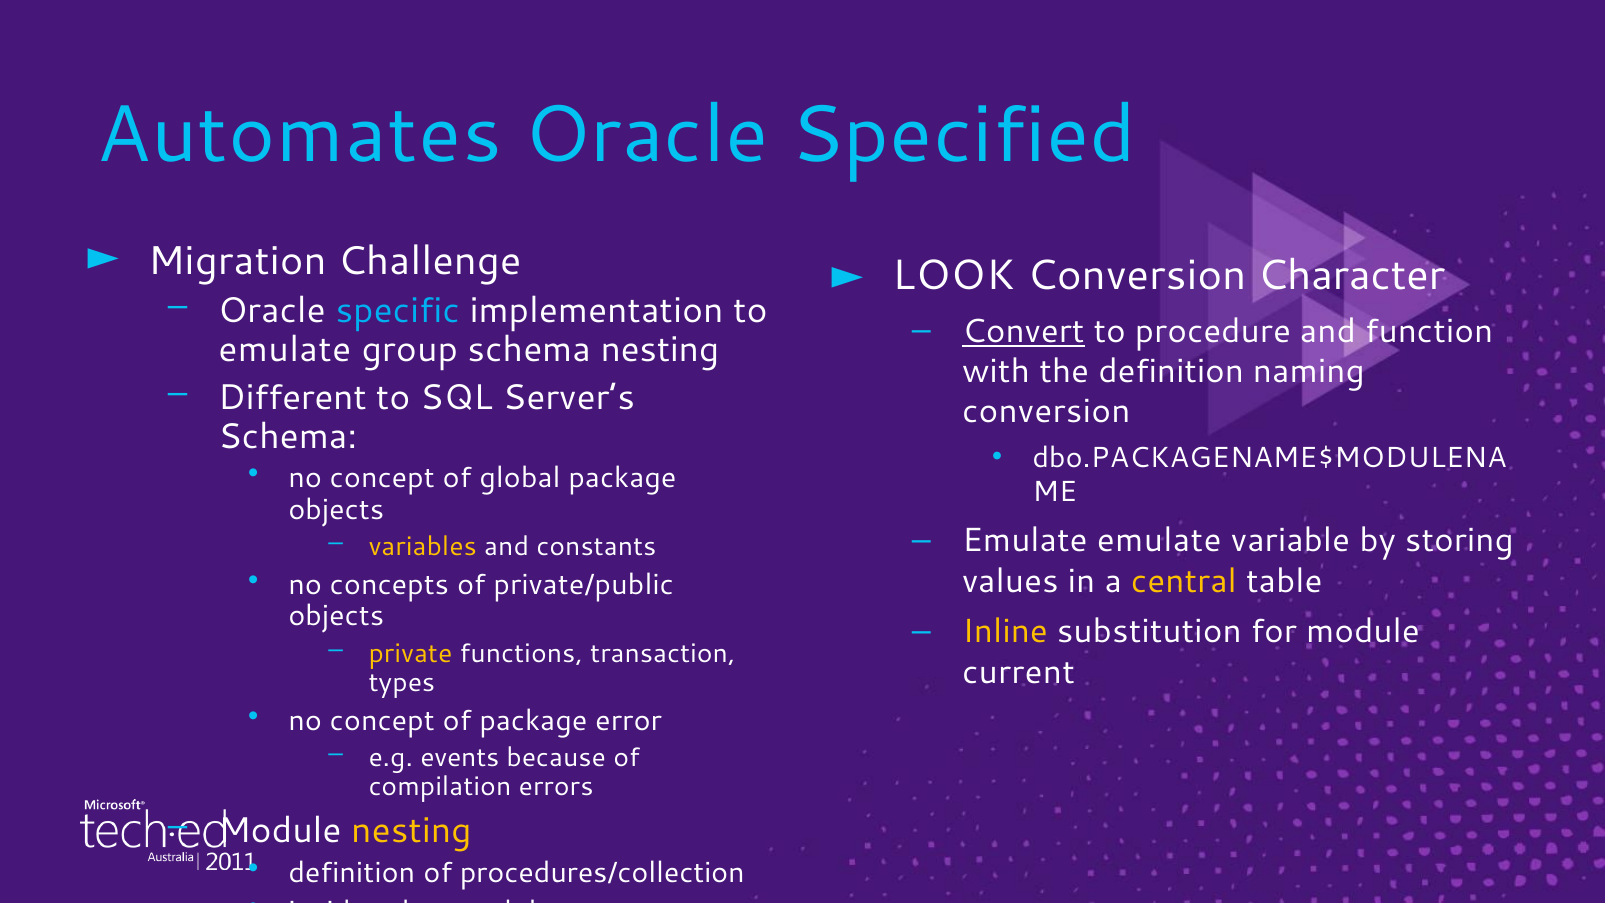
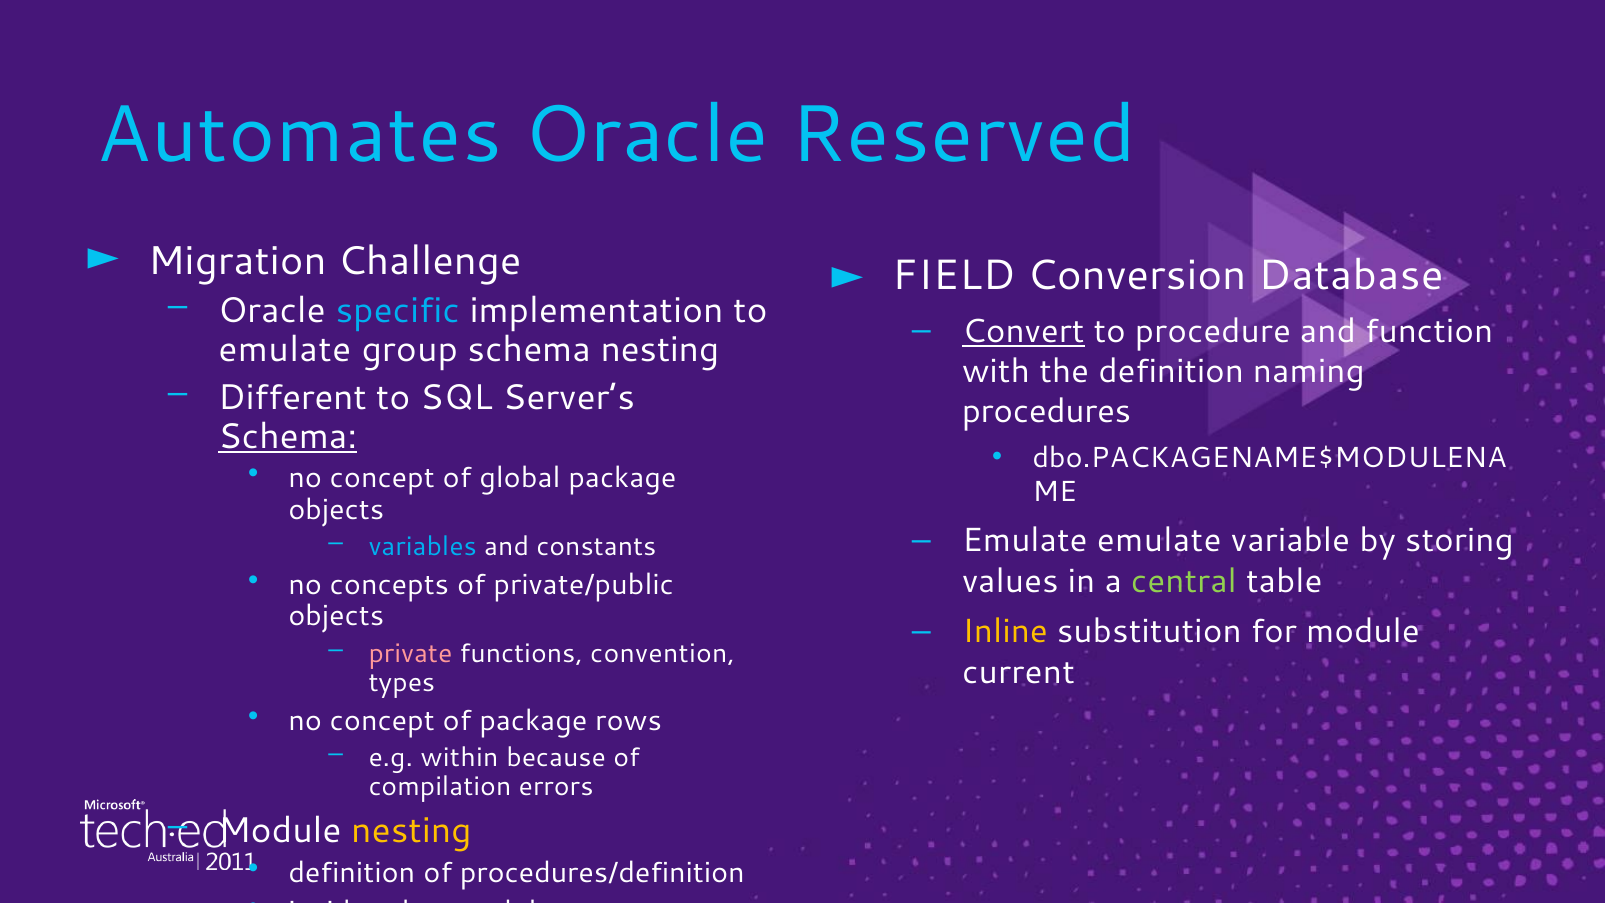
Specified: Specified -> Reserved (963, 135)
LOOK: LOOK -> FIELD (954, 276)
Character: Character -> Database (1351, 276)
conversion: conversion -> procedures (1047, 411)
Schema underline: none -> present (288, 436)
variables colour: yellow -> light blue (423, 547)
central colour: yellow -> light green (1184, 581)
private colour: yellow -> pink (410, 653)
transaction: transaction -> convention (663, 653)
error: error -> rows (629, 721)
events: events -> within (460, 758)
procedures/collection: procedures/collection -> procedures/definition (602, 873)
